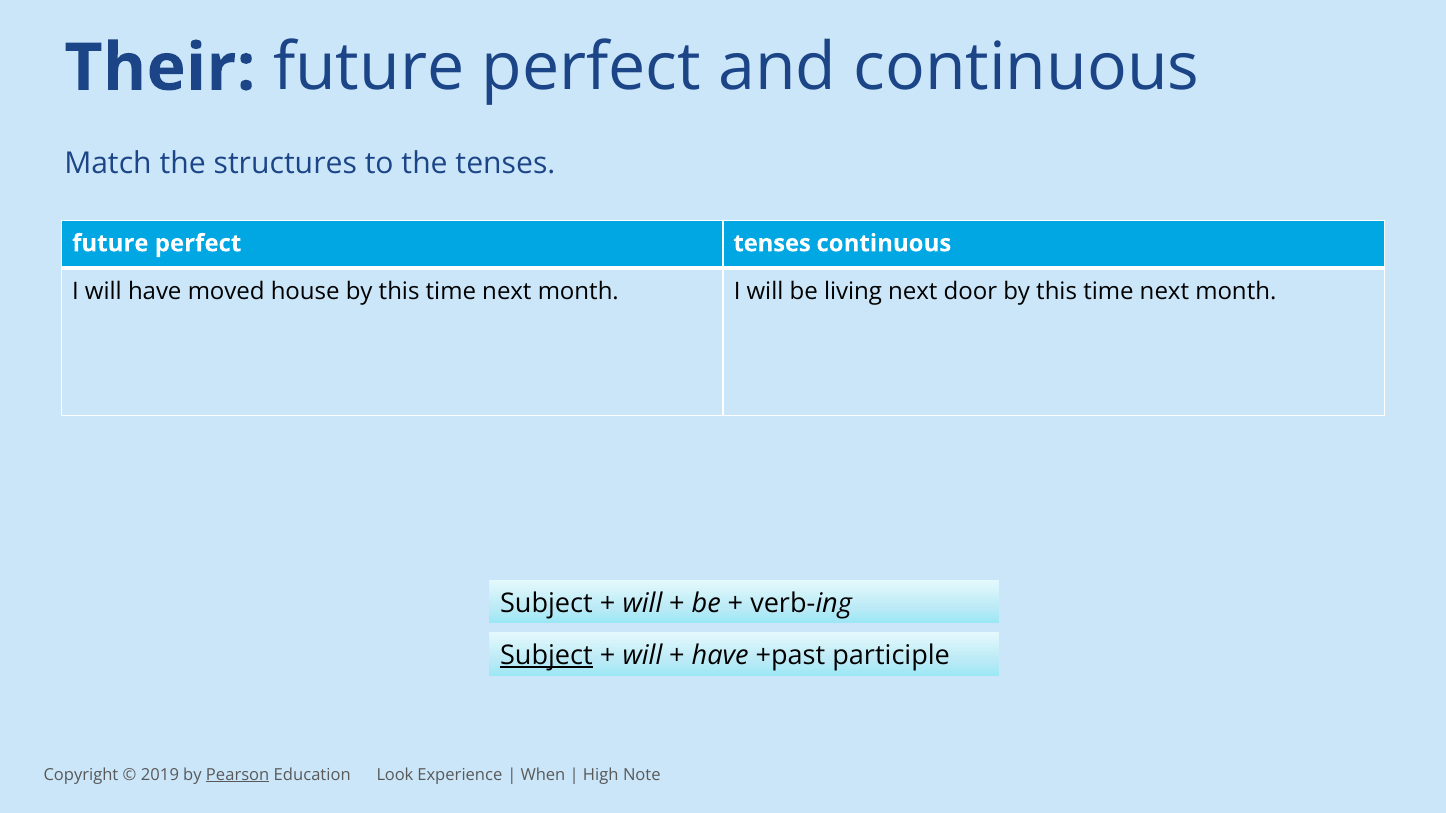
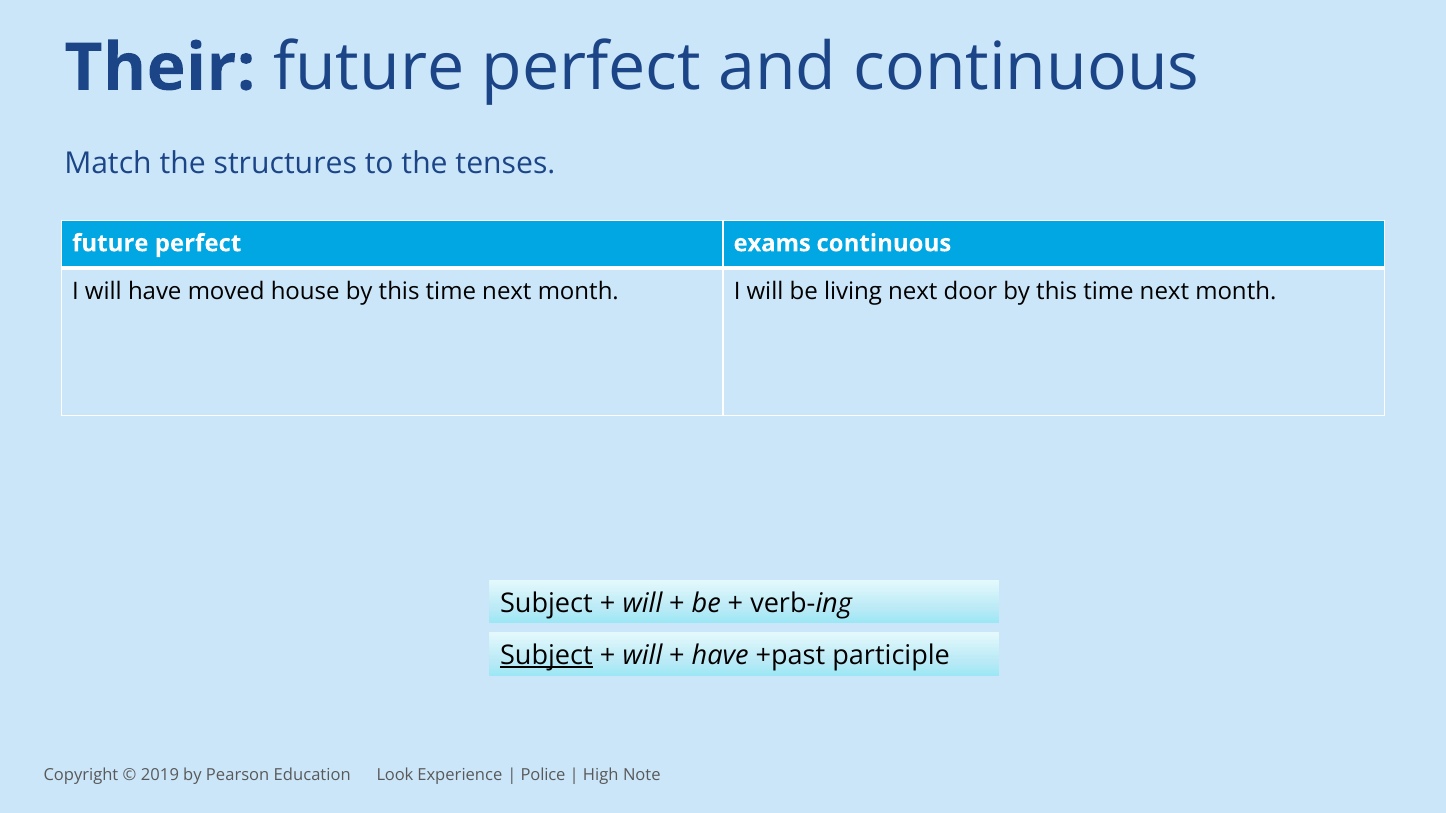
perfect tenses: tenses -> exams (772, 243)
Pearson underline: present -> none (238, 775)
When: When -> Police (543, 775)
